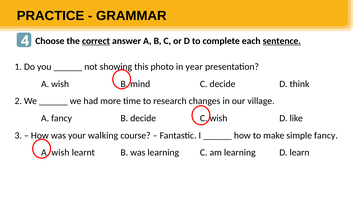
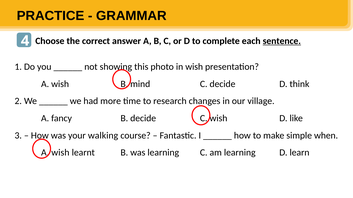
correct underline: present -> none (96, 41)
in year: year -> wish (194, 67)
simple fancy: fancy -> when (326, 136)
